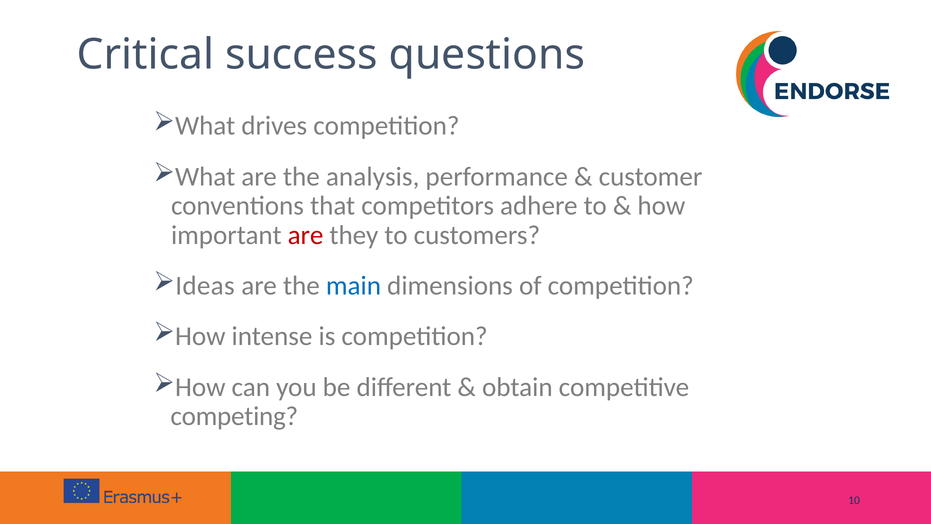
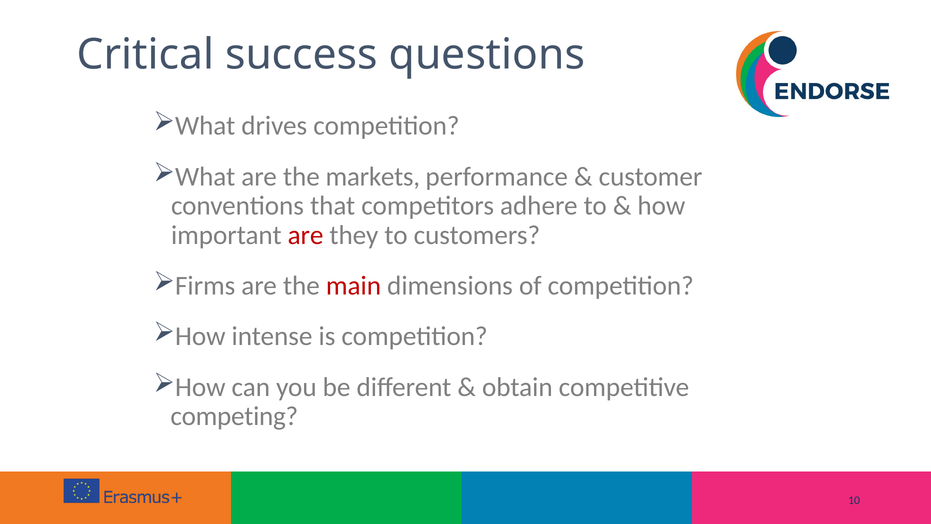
analysis: analysis -> markets (373, 176)
Ideas: Ideas -> Firms (205, 286)
main colour: blue -> red (353, 286)
